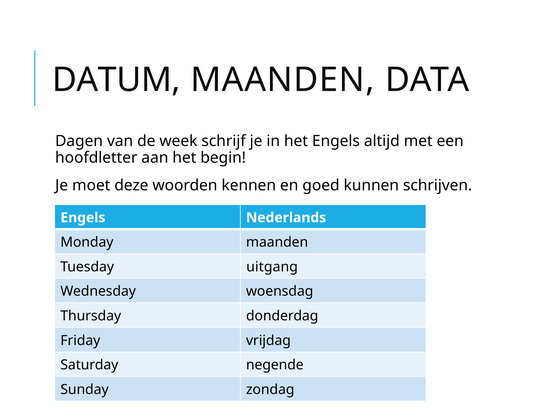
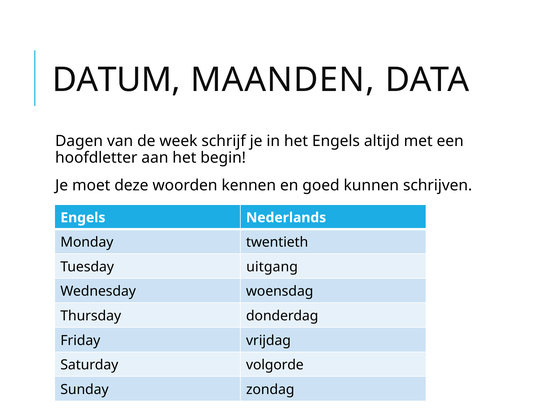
Monday maanden: maanden -> twentieth (277, 242)
negende: negende -> volgorde (275, 365)
